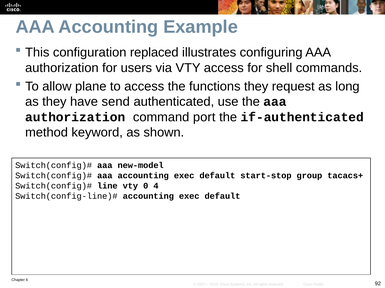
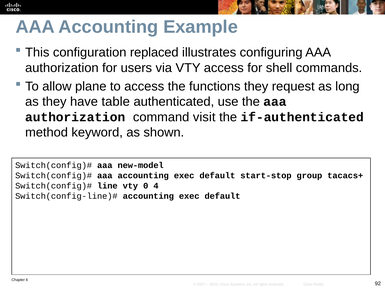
send: send -> table (116, 102)
port: port -> visit (204, 117)
